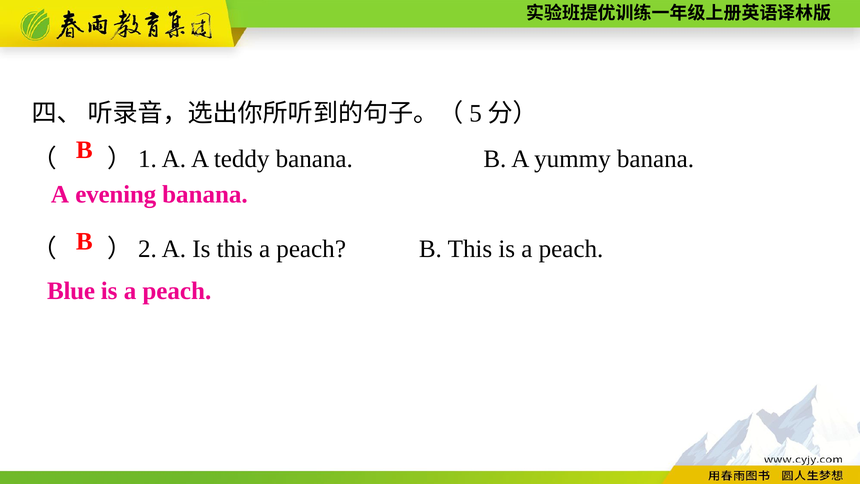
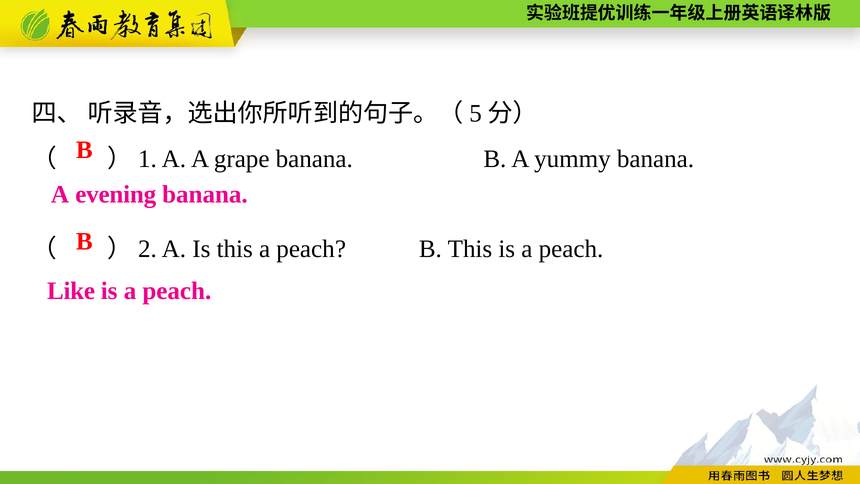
teddy: teddy -> grape (242, 159)
Blue: Blue -> Like (71, 291)
